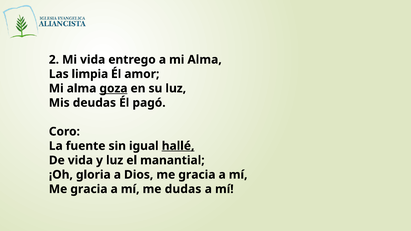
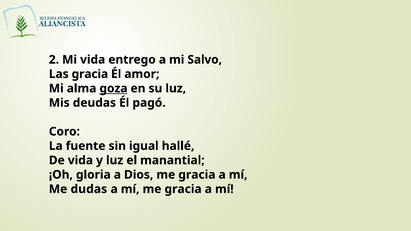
a mi Alma: Alma -> Salvo (205, 60)
Las limpia: limpia -> gracia (90, 74)
hallé underline: present -> none (178, 146)
gracia: gracia -> dudas (89, 189)
mí me dudas: dudas -> gracia (183, 189)
